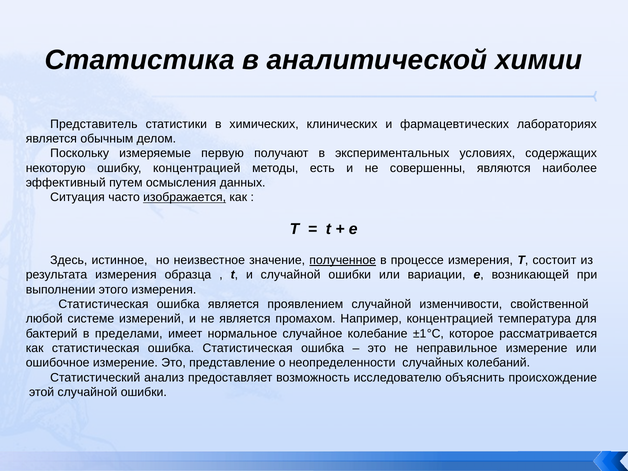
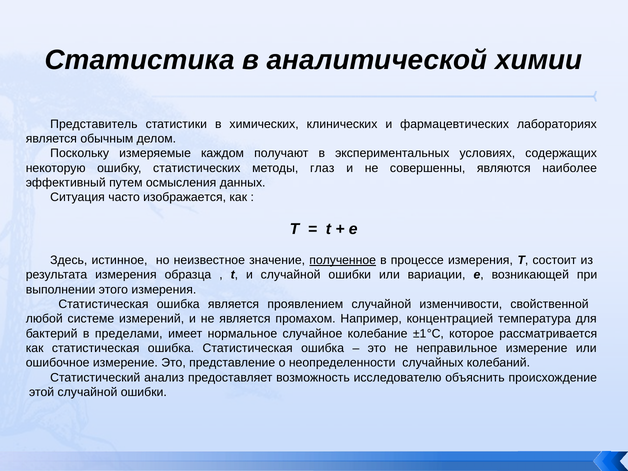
первую: первую -> каждом (223, 153)
ошибку концентрацией: концентрацией -> статистических (197, 168)
есть: есть -> глаз (322, 168)
изображается underline: present -> none (185, 197)
